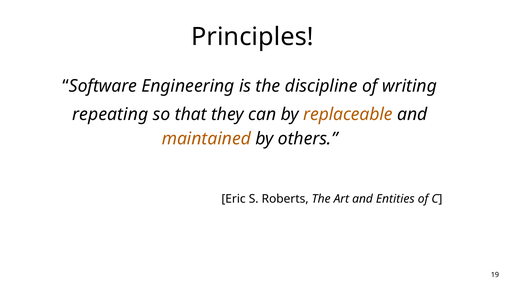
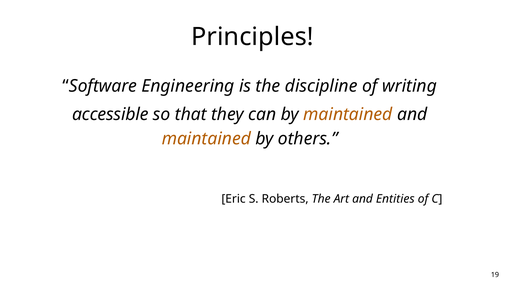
repeating: repeating -> accessible (110, 114)
by replaceable: replaceable -> maintained (348, 114)
